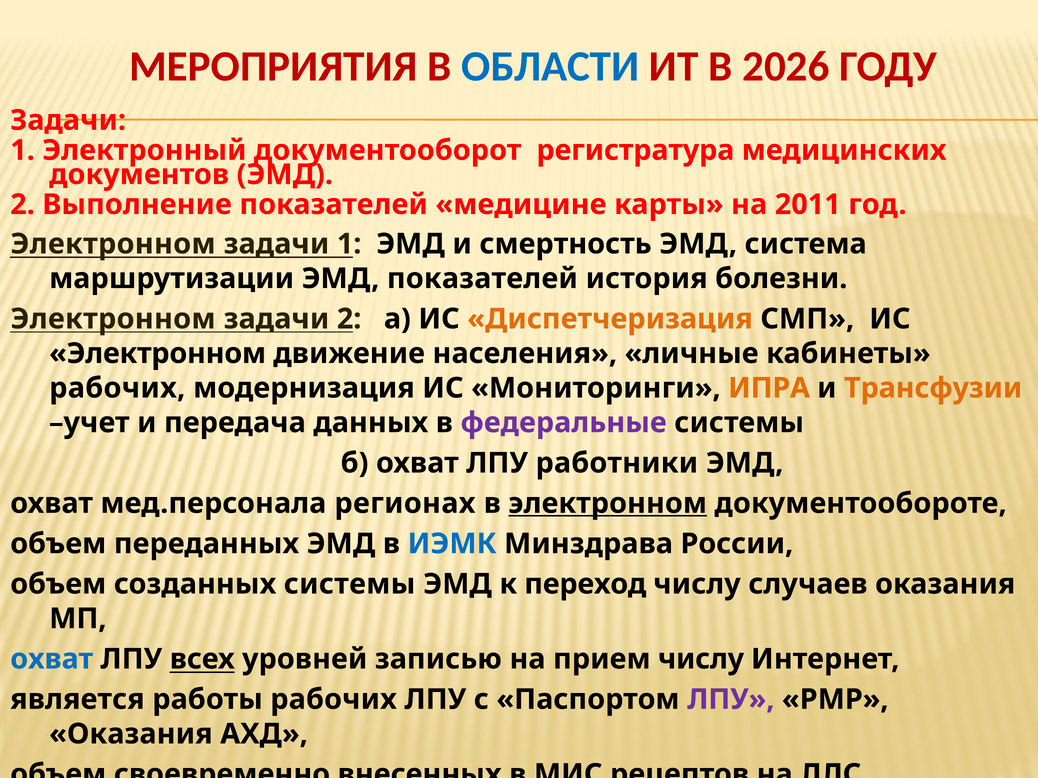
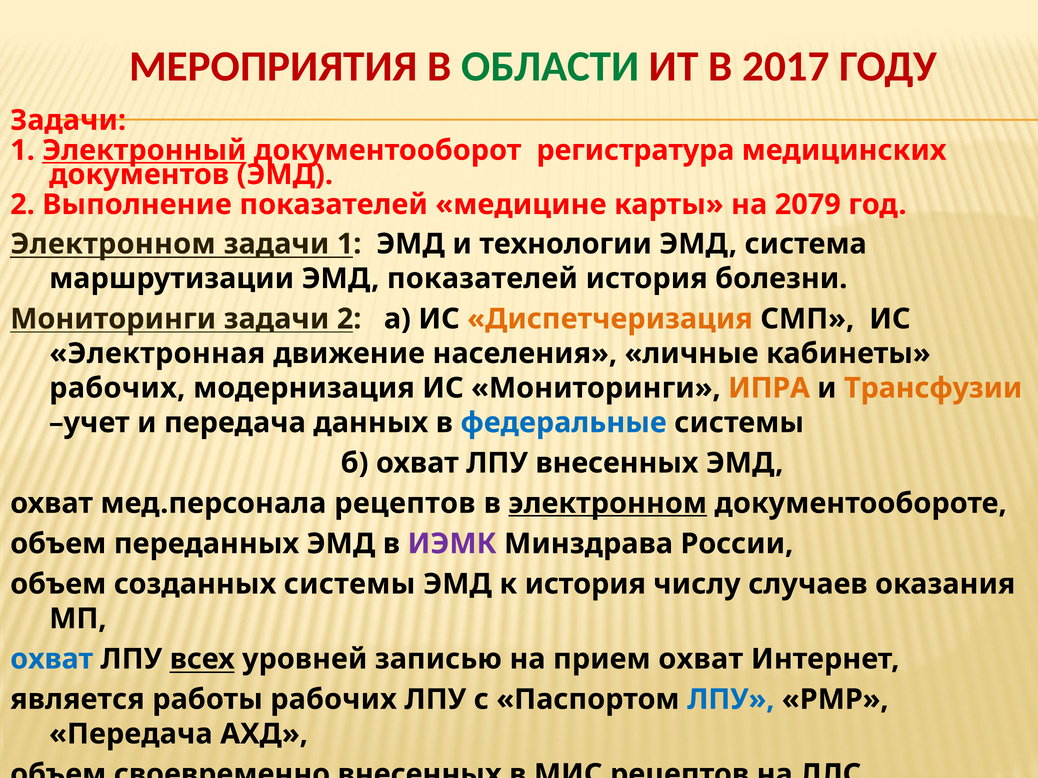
ОБЛАСТИ colour: blue -> green (550, 66)
2026: 2026 -> 2017 (786, 66)
Электронный underline: none -> present (144, 150)
2011: 2011 -> 2079 (808, 205)
смертность: смертность -> технологии (566, 244)
Электронном: Электронном -> Мониторинги (113, 319)
Электронном: Электронном -> Электронная (157, 354)
федеральные colour: purple -> blue (564, 423)
ЛПУ работники: работники -> внесенных (617, 463)
мед.персонала регионах: регионах -> рецептов (405, 504)
ИЭМК colour: blue -> purple (452, 544)
к переход: переход -> история (585, 584)
прием числу: числу -> охват (701, 659)
ЛПУ colour: purple -> blue (731, 700)
Оказания: Оказания -> Передача (131, 734)
